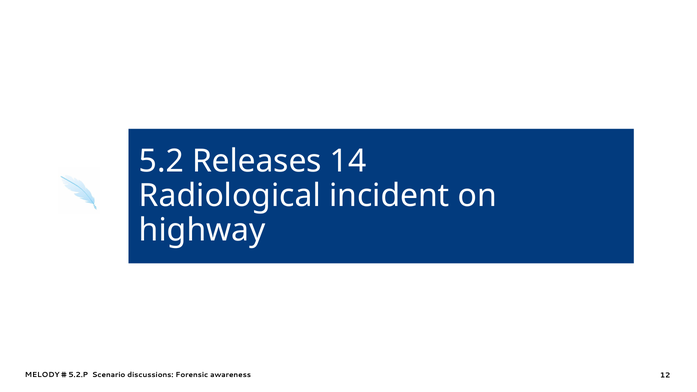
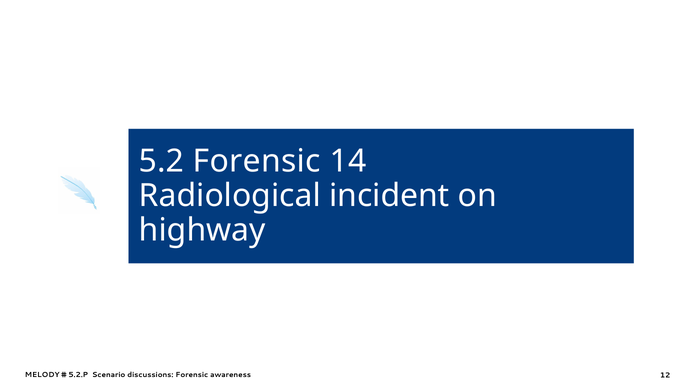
5.2 Releases: Releases -> Forensic (257, 161)
